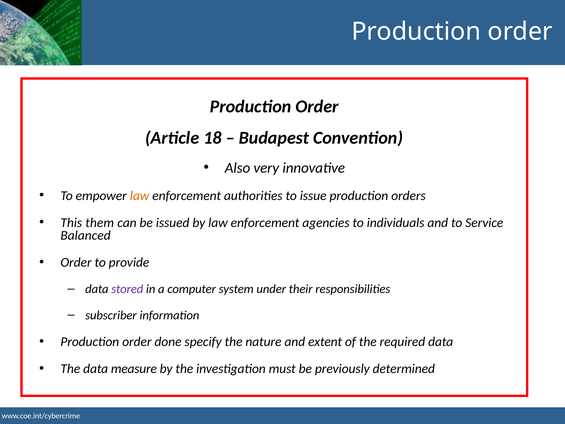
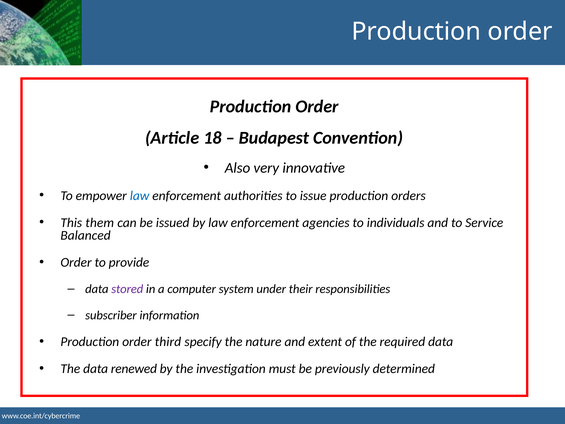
law colour: orange -> blue (140, 196)
done: done -> third (168, 342)
measure: measure -> renewed (134, 369)
